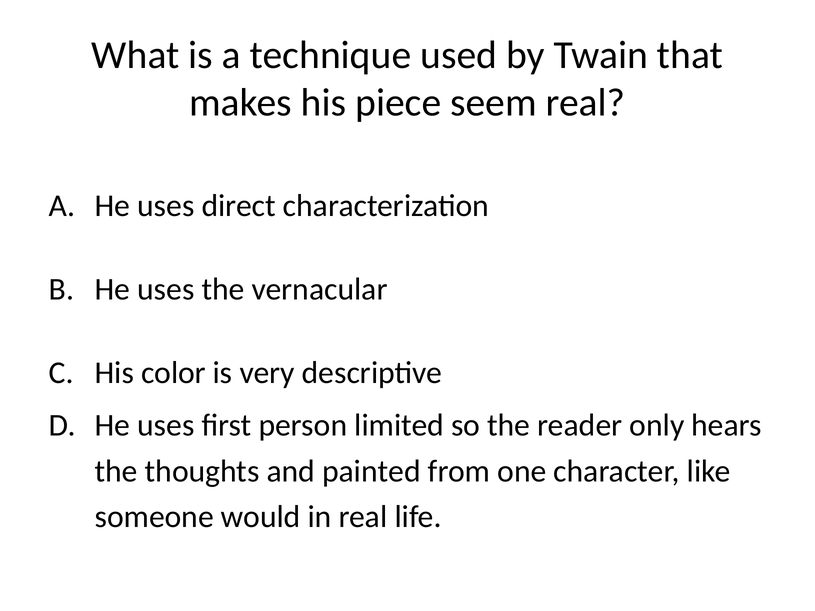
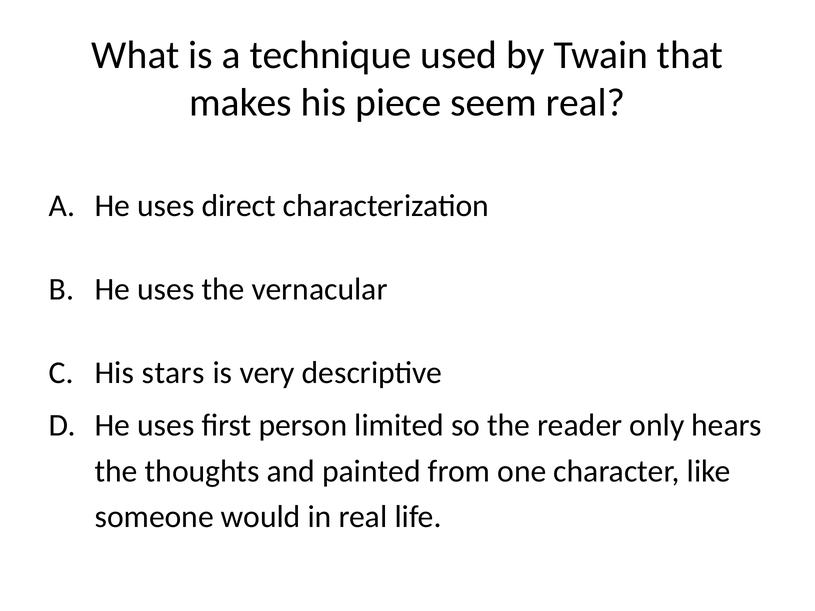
color: color -> stars (173, 373)
